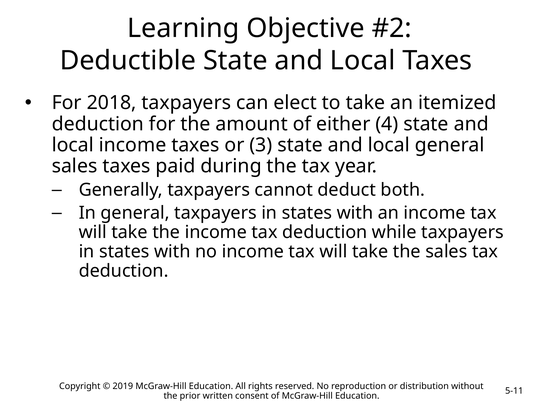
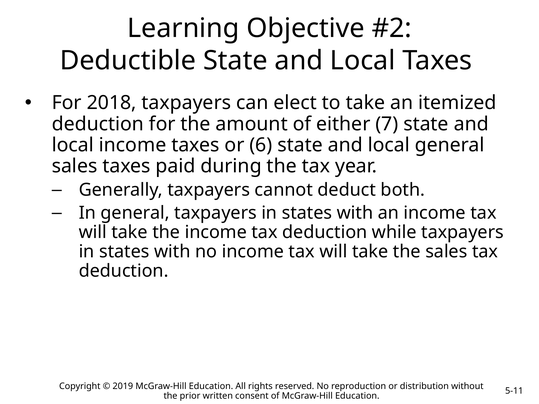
4: 4 -> 7 (387, 124)
3: 3 -> 6 (261, 145)
